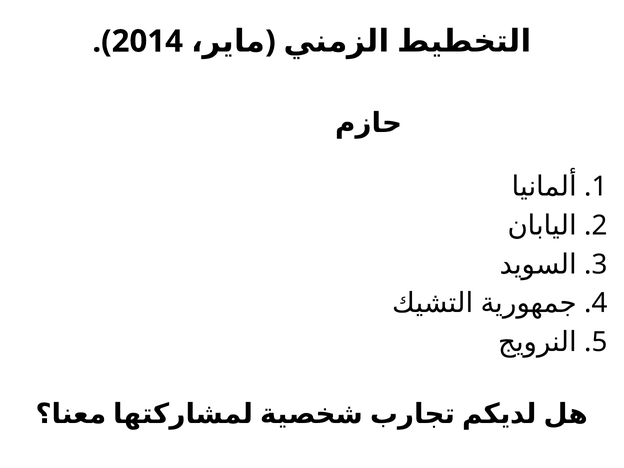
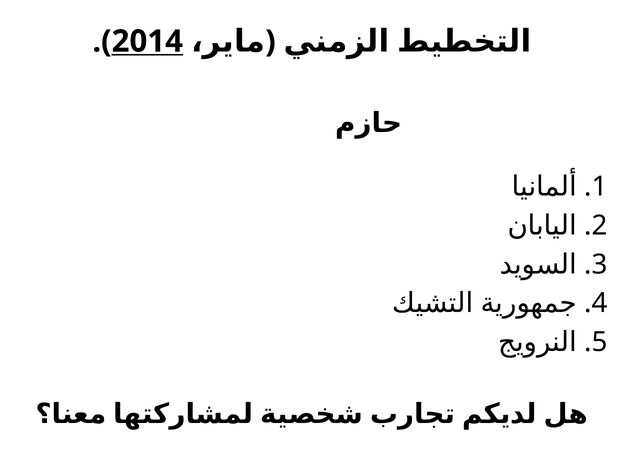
2014 underline: none -> present (147, 41)
